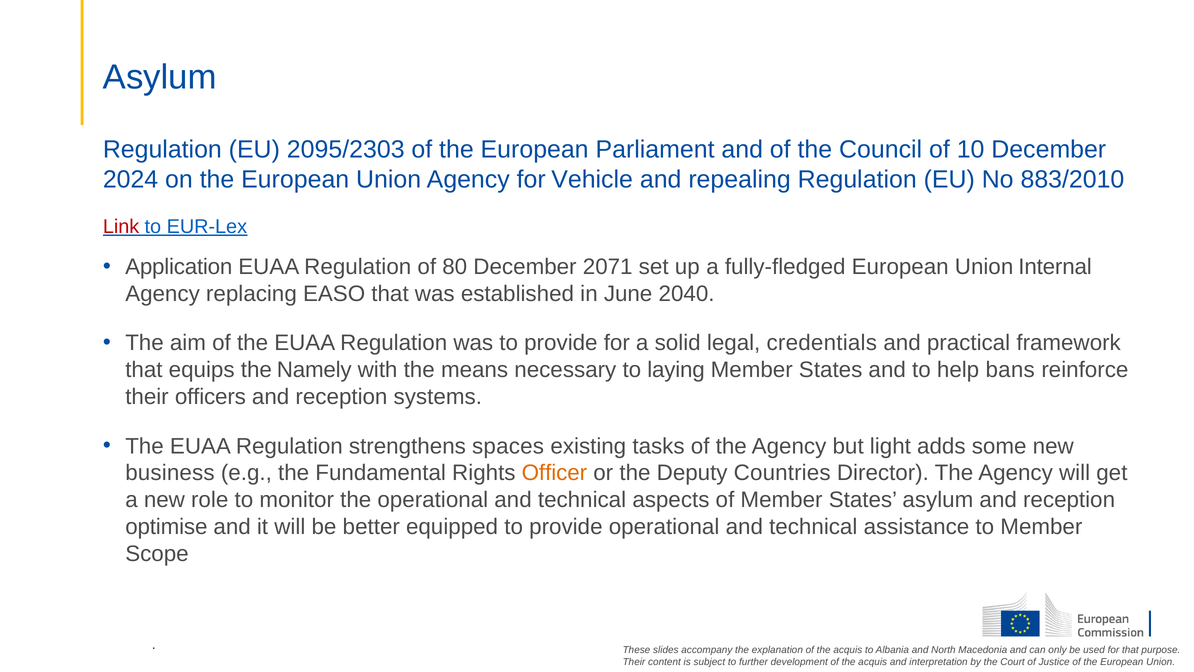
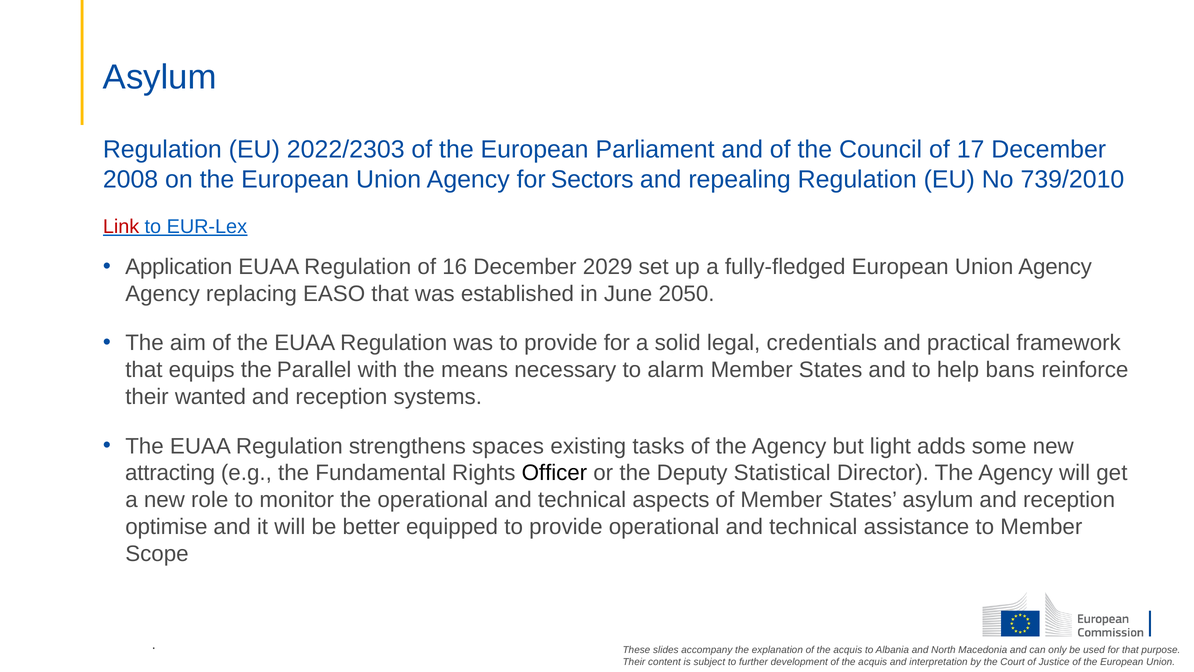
2095/2303: 2095/2303 -> 2022/2303 (346, 150)
10: 10 -> 17 (971, 150)
2024: 2024 -> 2008 (131, 180)
Vehicle: Vehicle -> Sectors (592, 180)
883/2010: 883/2010 -> 739/2010 (1072, 180)
80: 80 -> 16 (455, 267)
2071: 2071 -> 2029 (608, 267)
fully-fledged European Union Internal: Internal -> Agency (1055, 267)
2040: 2040 -> 2050 (687, 294)
Namely: Namely -> Parallel (314, 370)
laying: laying -> alarm (676, 370)
officers: officers -> wanted (210, 397)
business: business -> attracting (170, 473)
Officer colour: orange -> black (554, 473)
Countries: Countries -> Statistical (782, 473)
